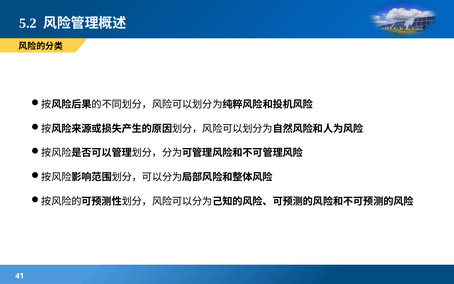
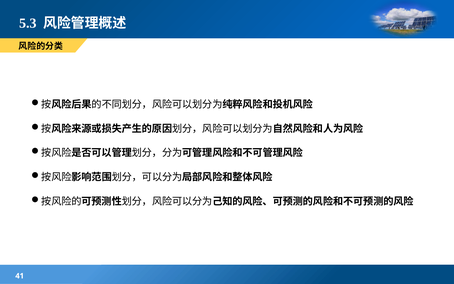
5.2: 5.2 -> 5.3 (28, 23)
